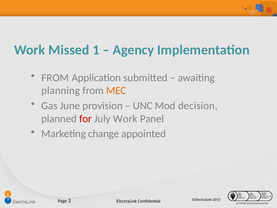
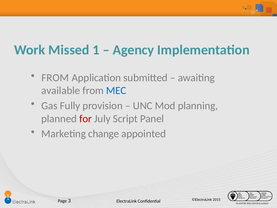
planning: planning -> available (61, 91)
MEC colour: orange -> blue (116, 91)
June: June -> Fully (70, 106)
decision: decision -> planning (198, 106)
July Work: Work -> Script (125, 119)
